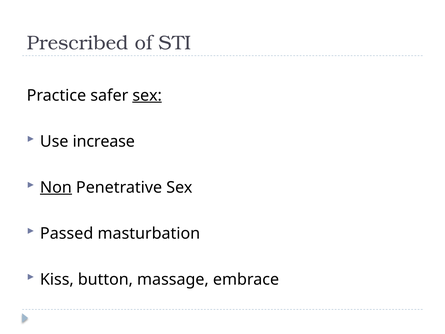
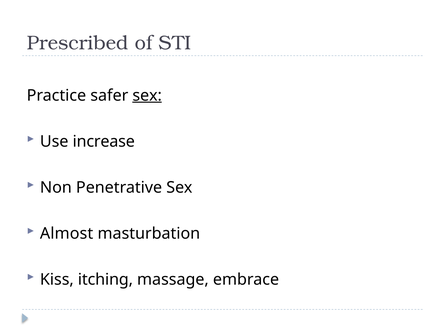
Non underline: present -> none (56, 187)
Passed: Passed -> Almost (67, 233)
button: button -> itching (105, 279)
